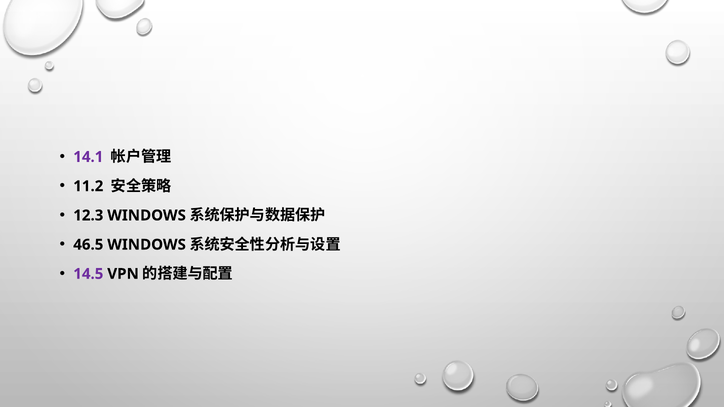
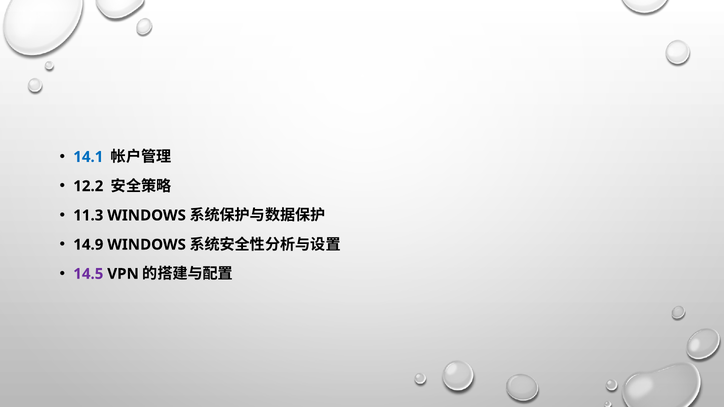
14.1 colour: purple -> blue (88, 157)
11.2: 11.2 -> 12.2 (88, 186)
12.3: 12.3 -> 11.3 (88, 216)
46.5: 46.5 -> 14.9 (88, 245)
